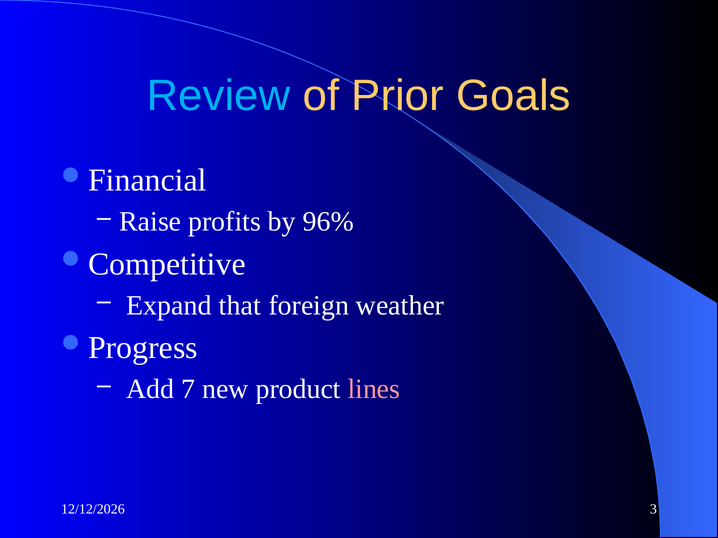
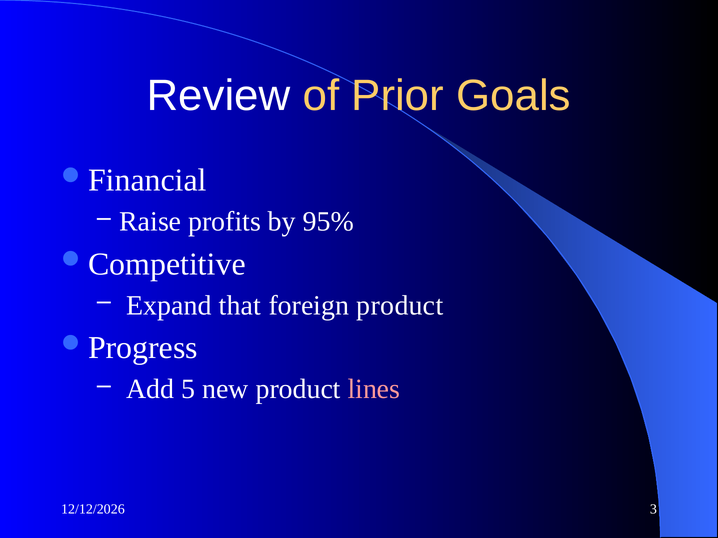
Review colour: light blue -> white (219, 96)
96%: 96% -> 95% (328, 222)
foreign weather: weather -> product (400, 306)
7: 7 -> 5 (188, 389)
